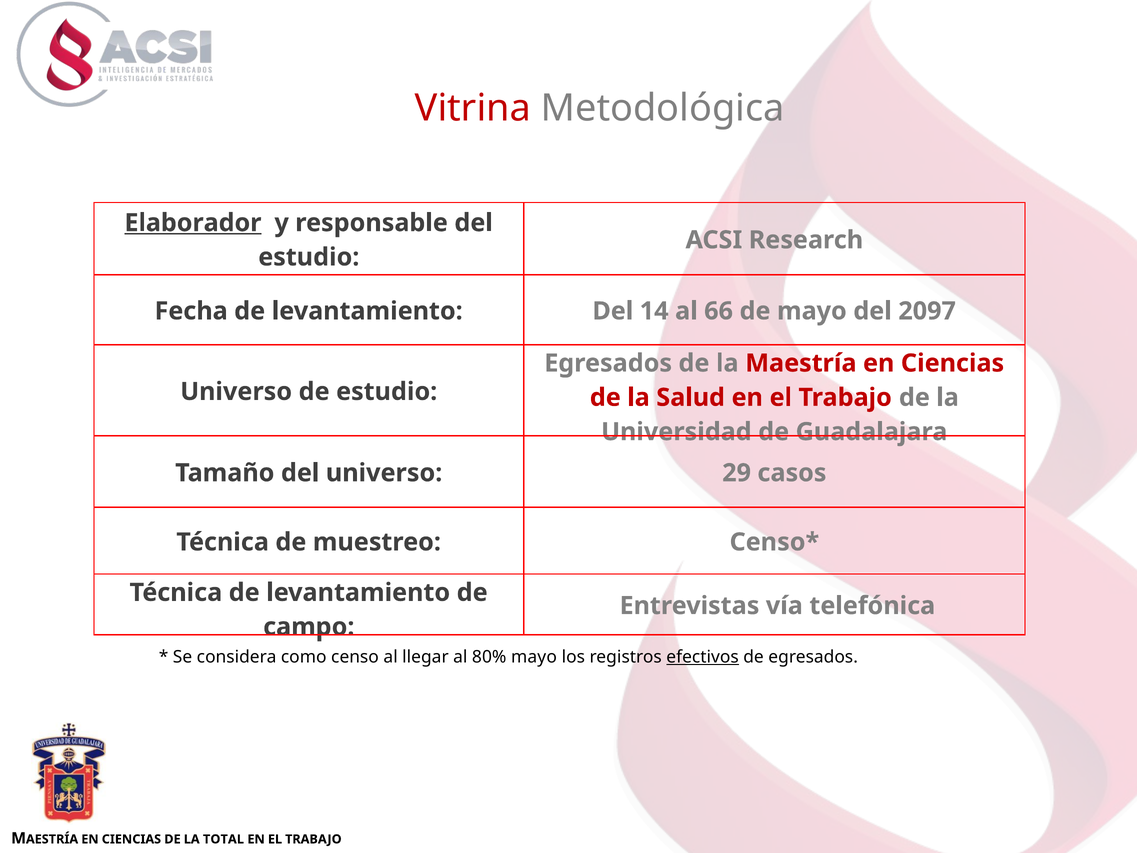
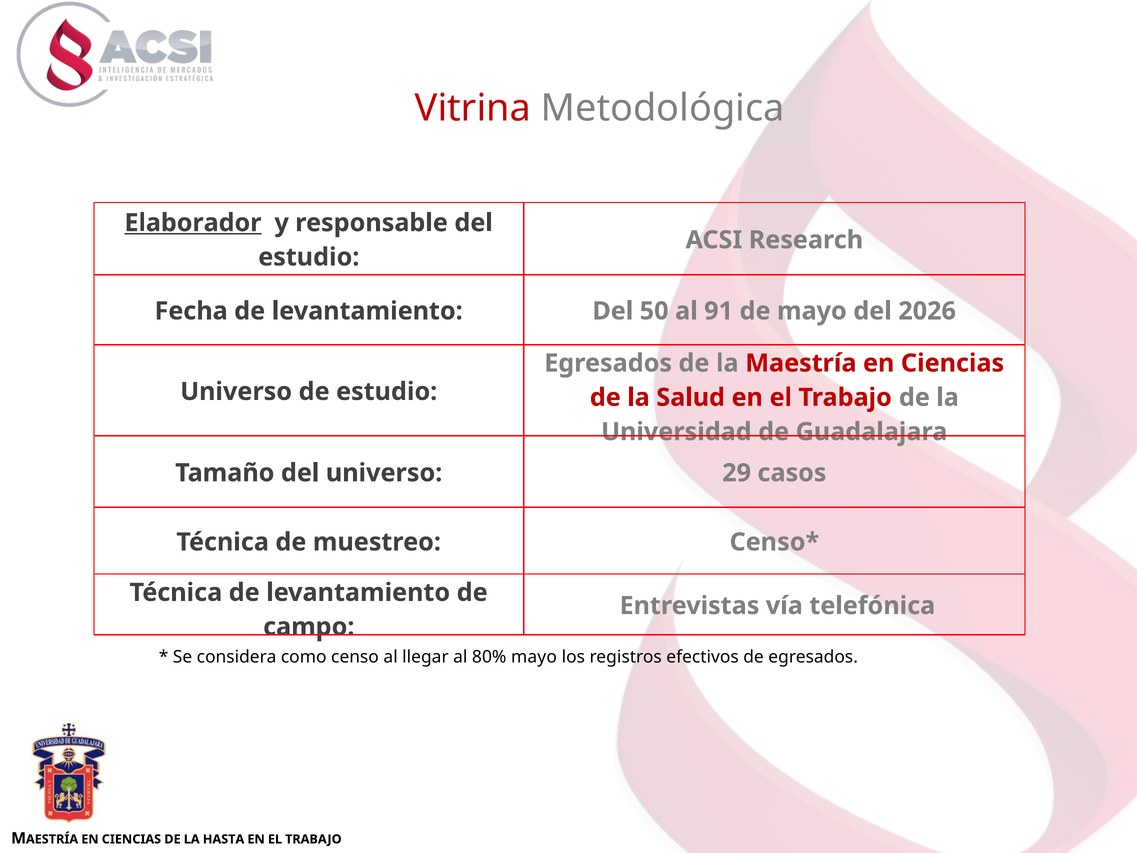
14: 14 -> 50 (654, 311)
66: 66 -> 91 (719, 311)
2097: 2097 -> 2026 (927, 311)
efectivos underline: present -> none (703, 657)
TOTAL: TOTAL -> HASTA (224, 839)
